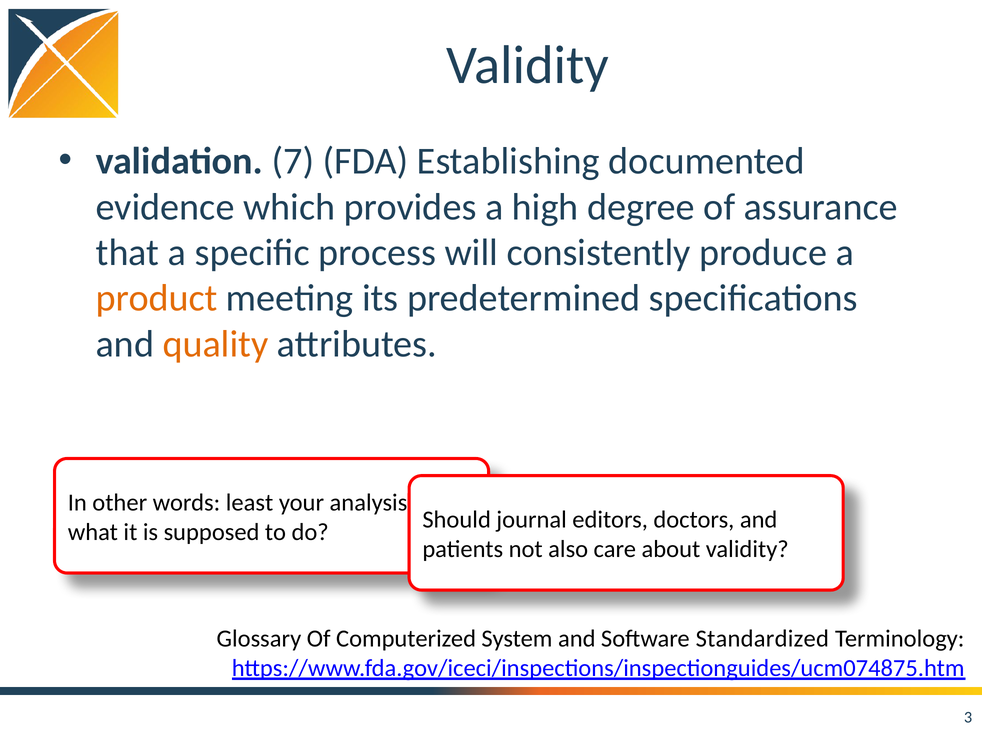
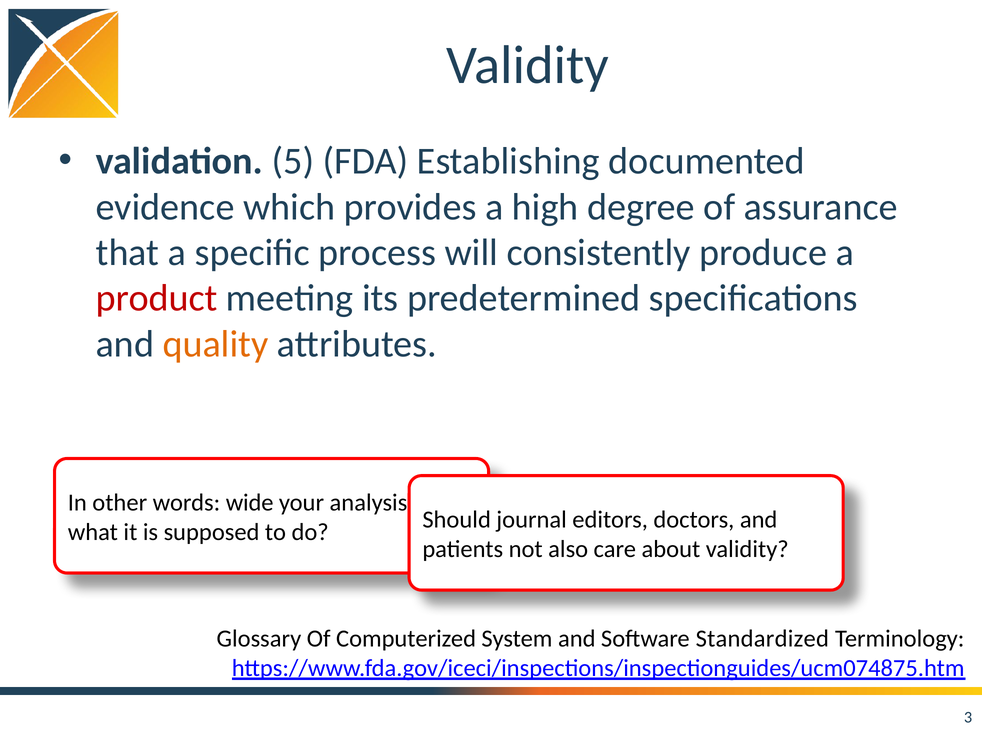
7: 7 -> 5 (293, 161)
product colour: orange -> red (157, 299)
least: least -> wide (250, 503)
